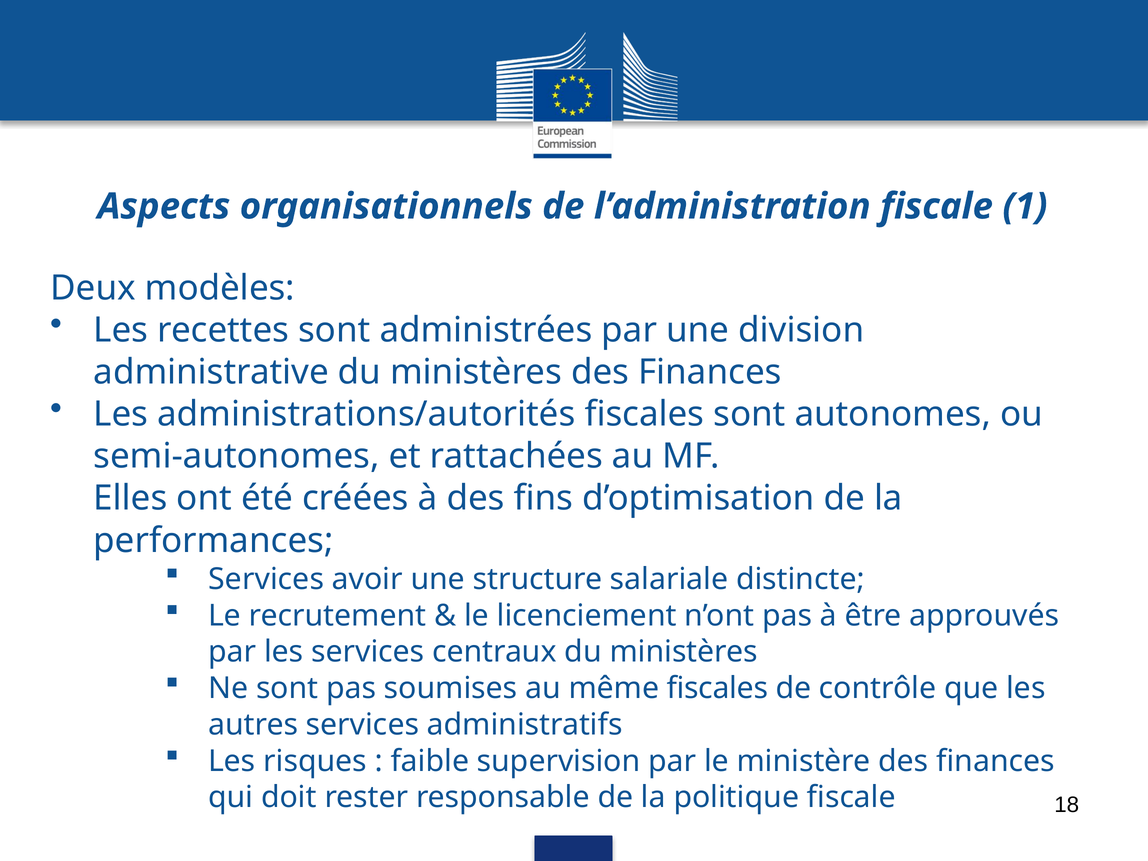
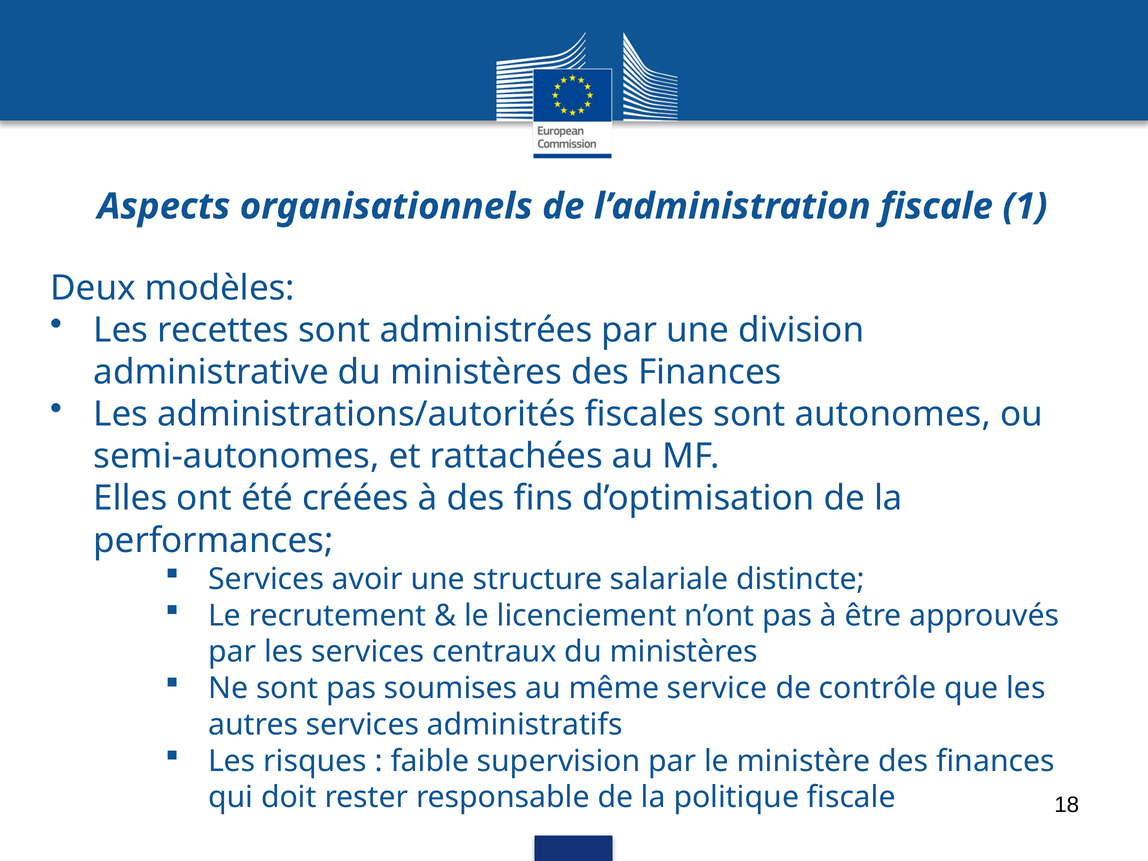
même fiscales: fiscales -> service (717, 688)
